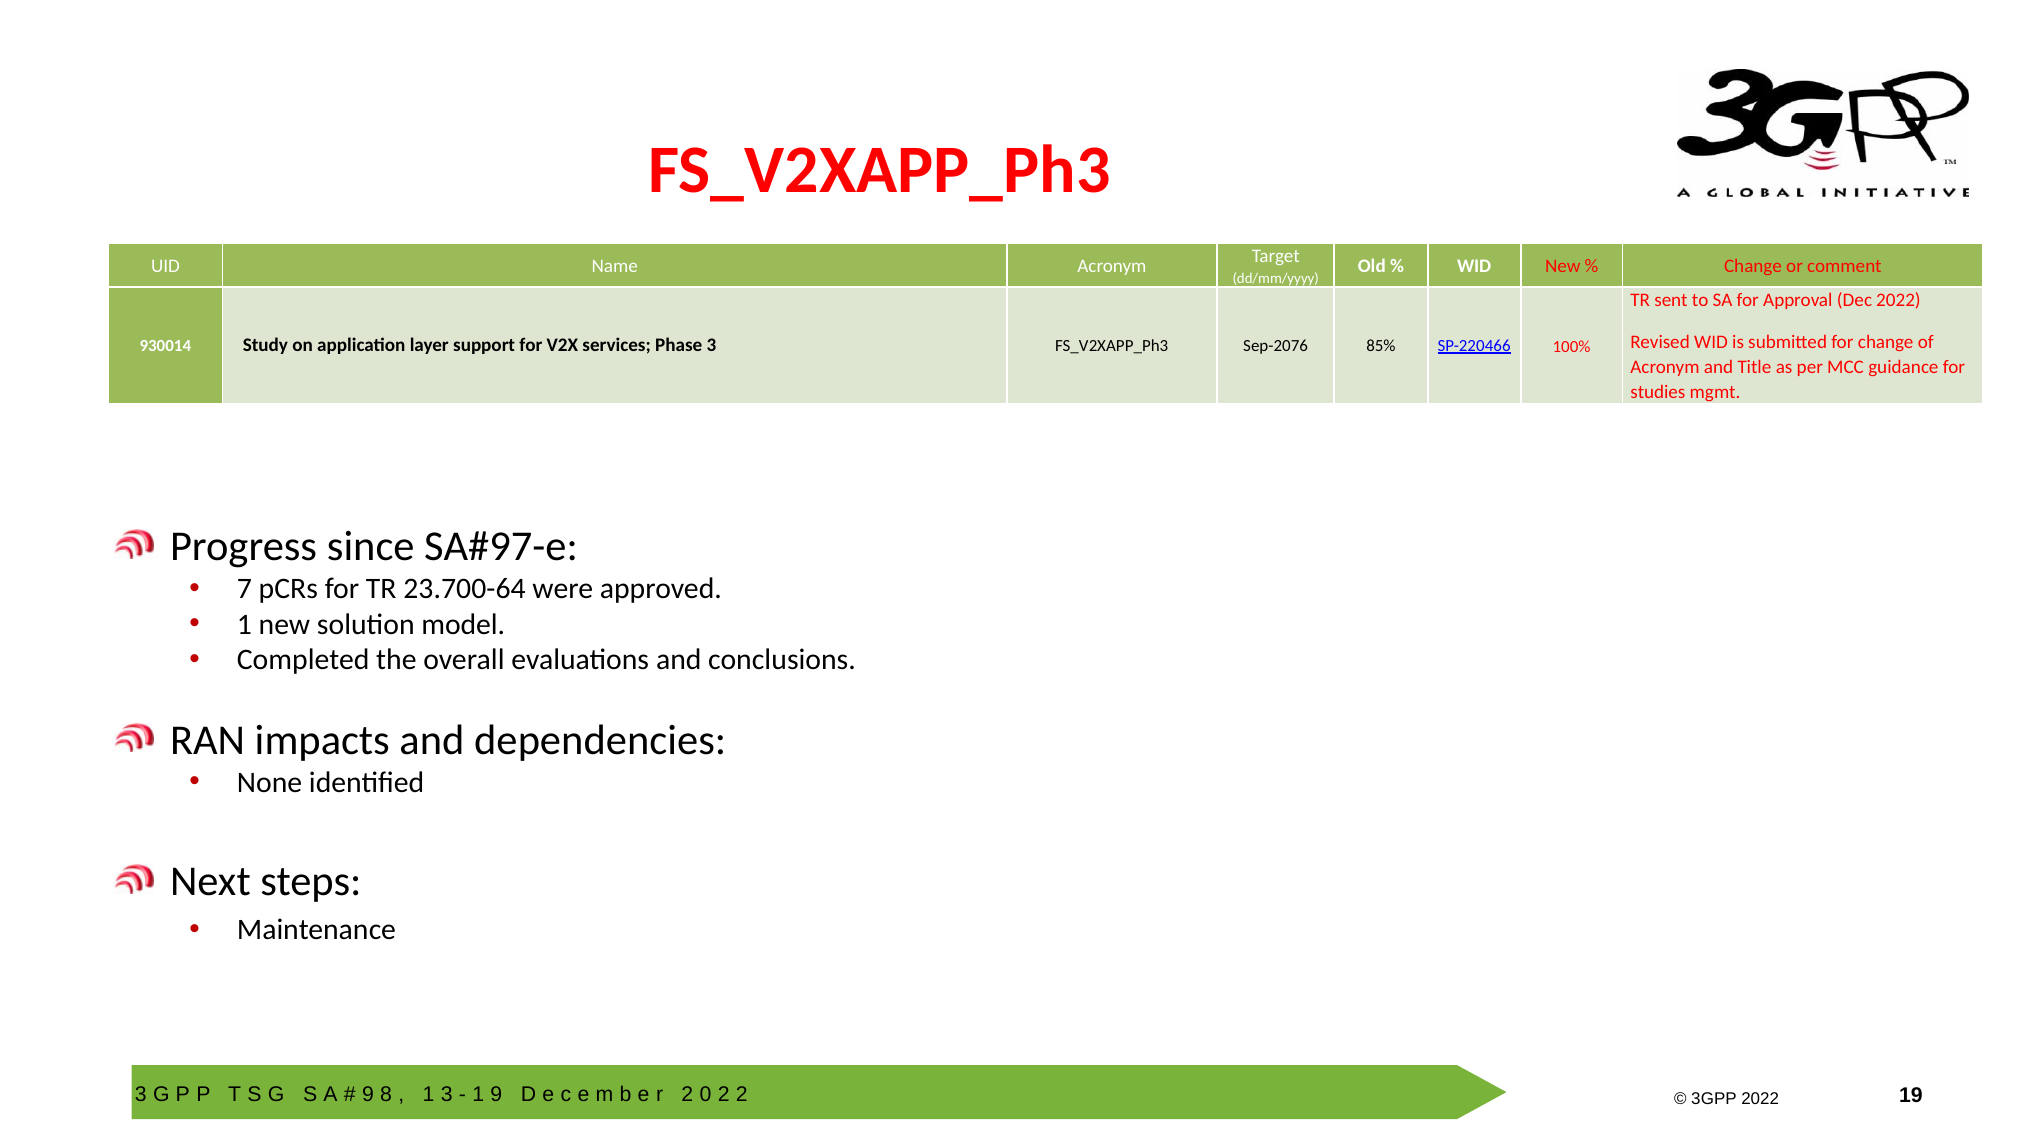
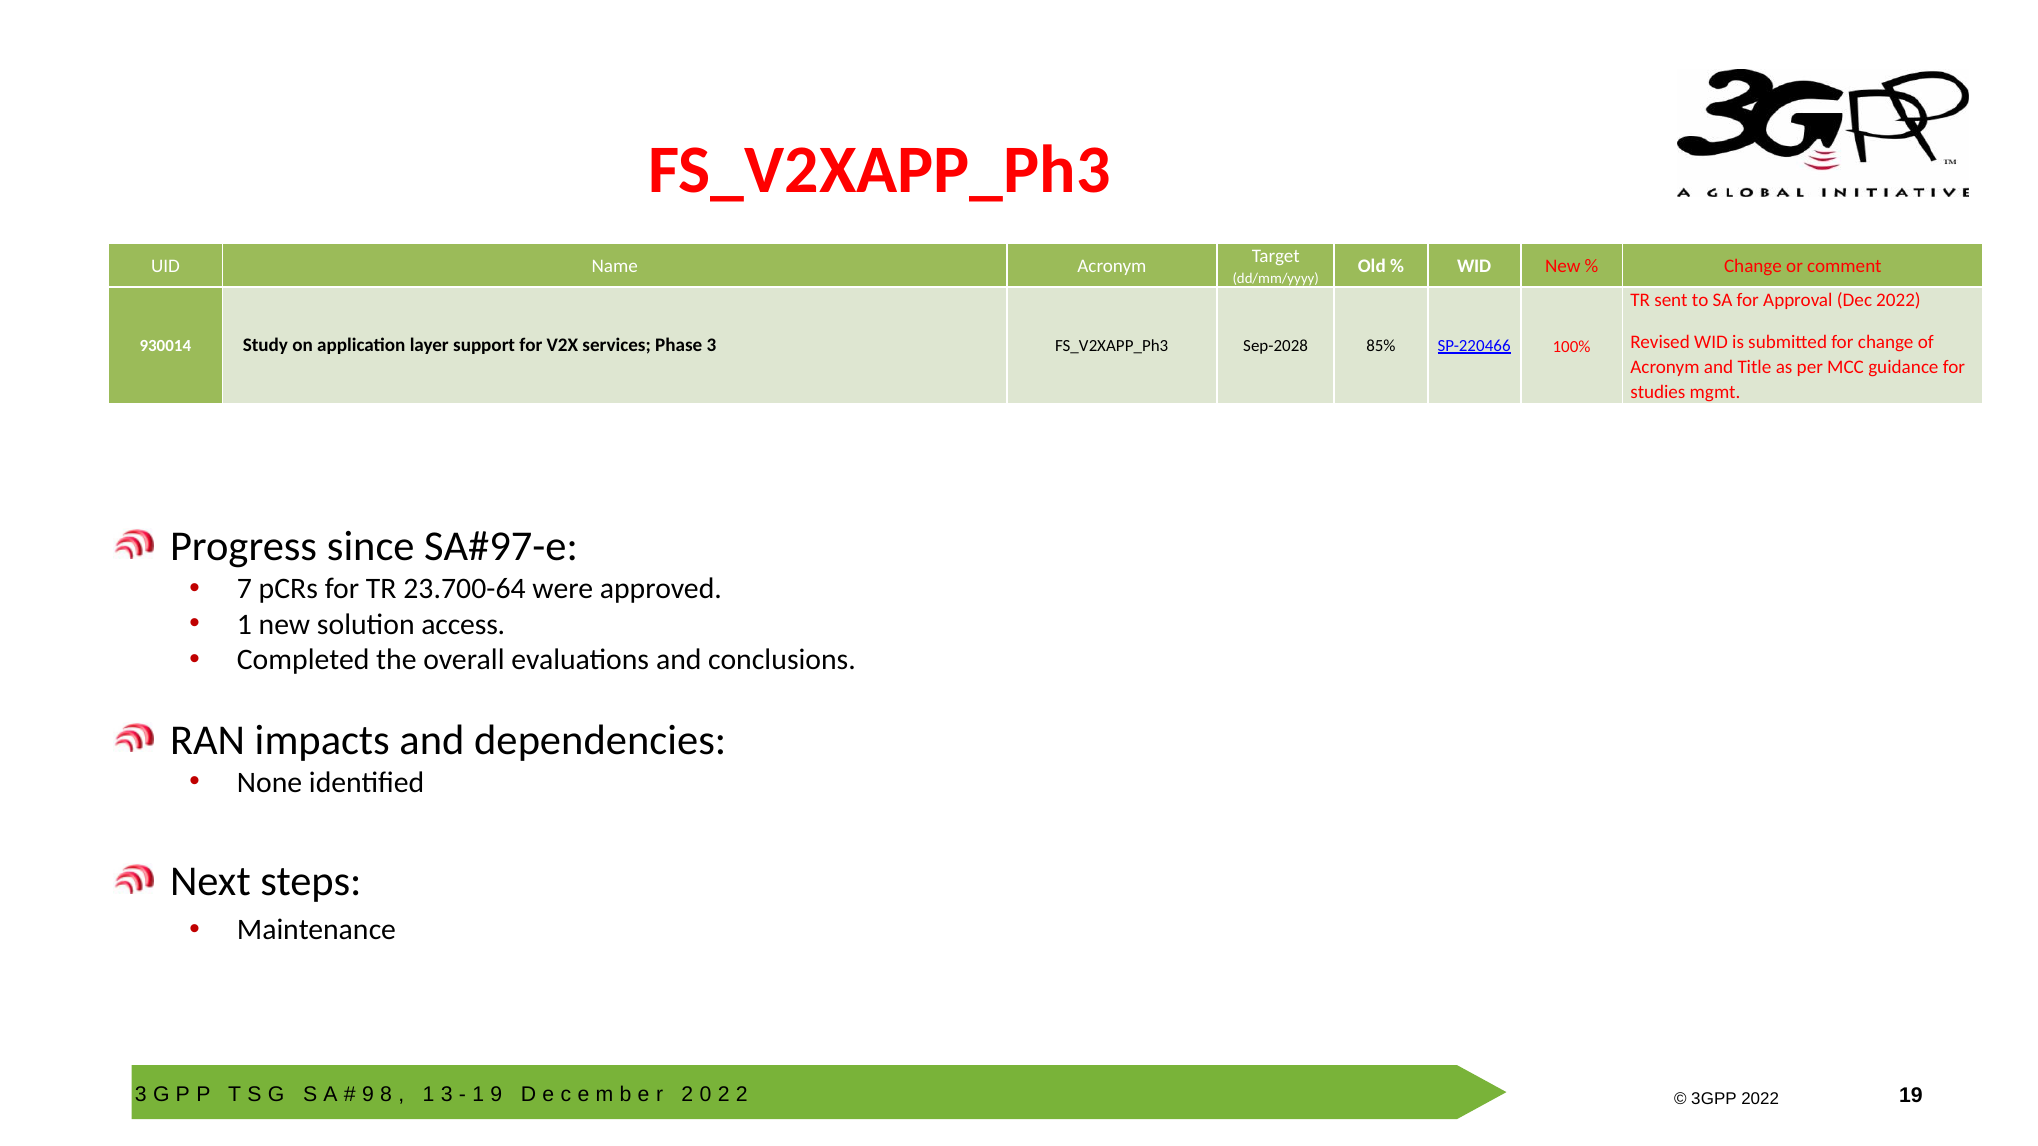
Sep-2076: Sep-2076 -> Sep-2028 (1276, 346)
model: model -> access (463, 625)
